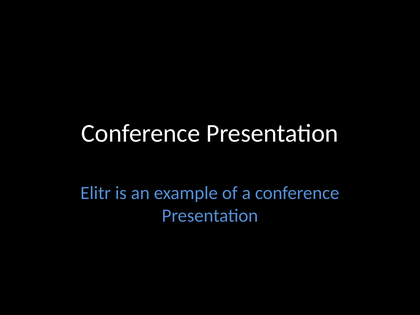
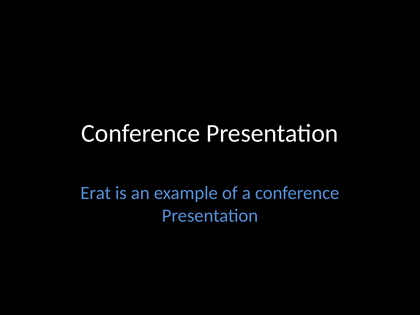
Elitr: Elitr -> Erat (96, 193)
